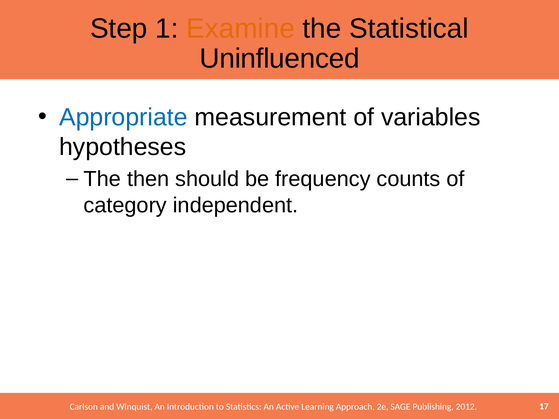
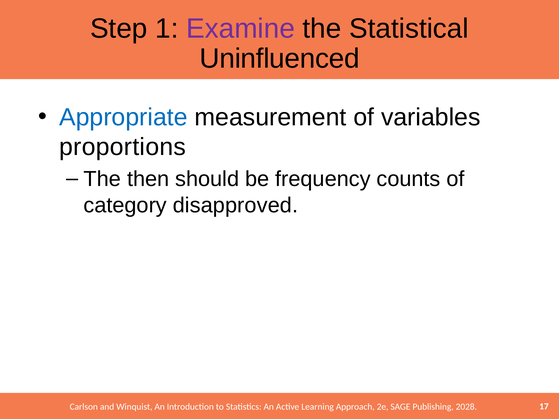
Examine colour: orange -> purple (241, 28)
hypotheses: hypotheses -> proportions (123, 147)
independent: independent -> disapproved (235, 205)
2012: 2012 -> 2028 (466, 407)
